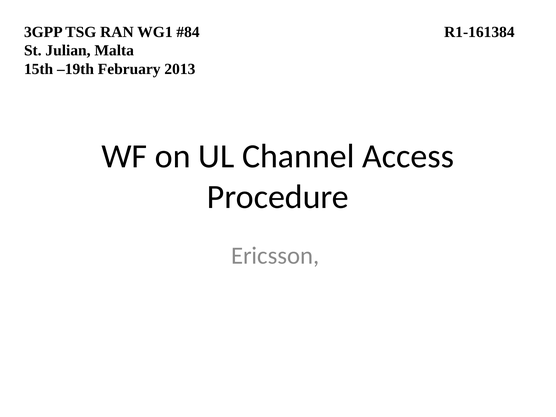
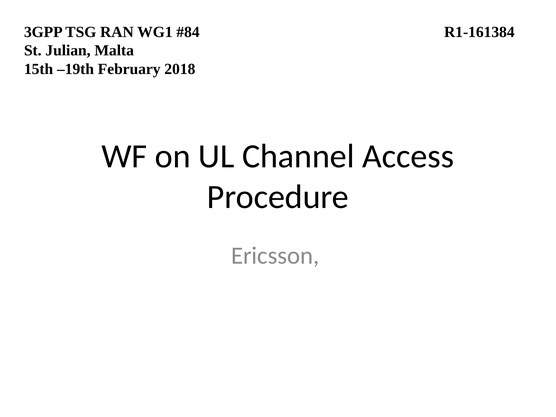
2013: 2013 -> 2018 (180, 69)
